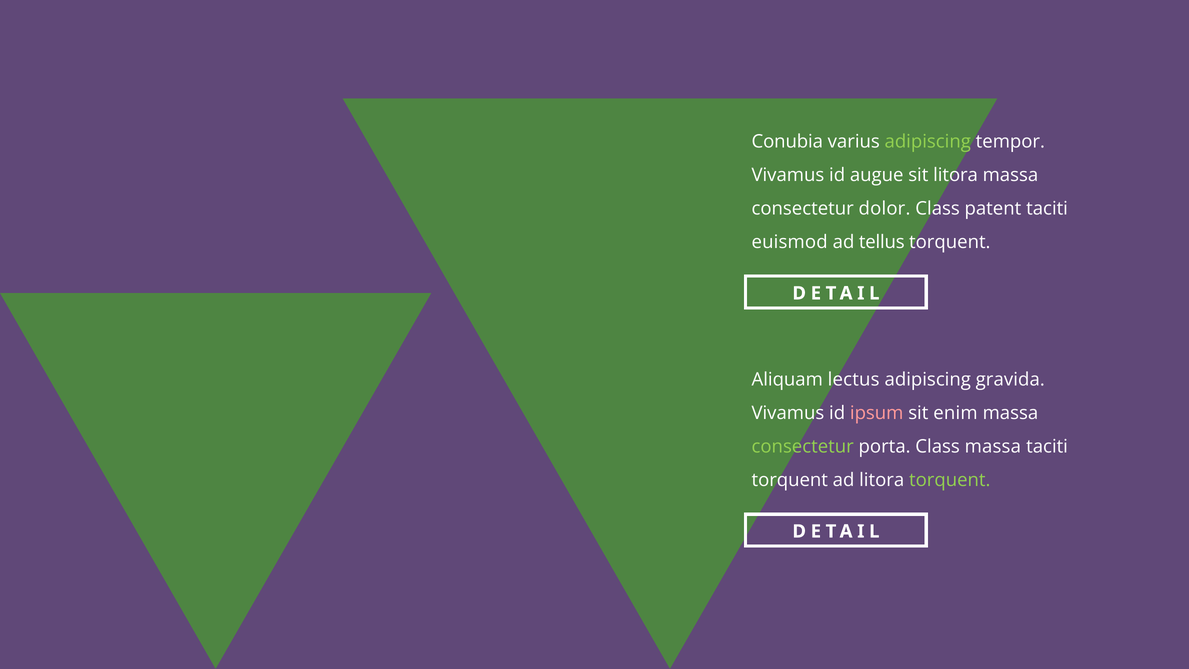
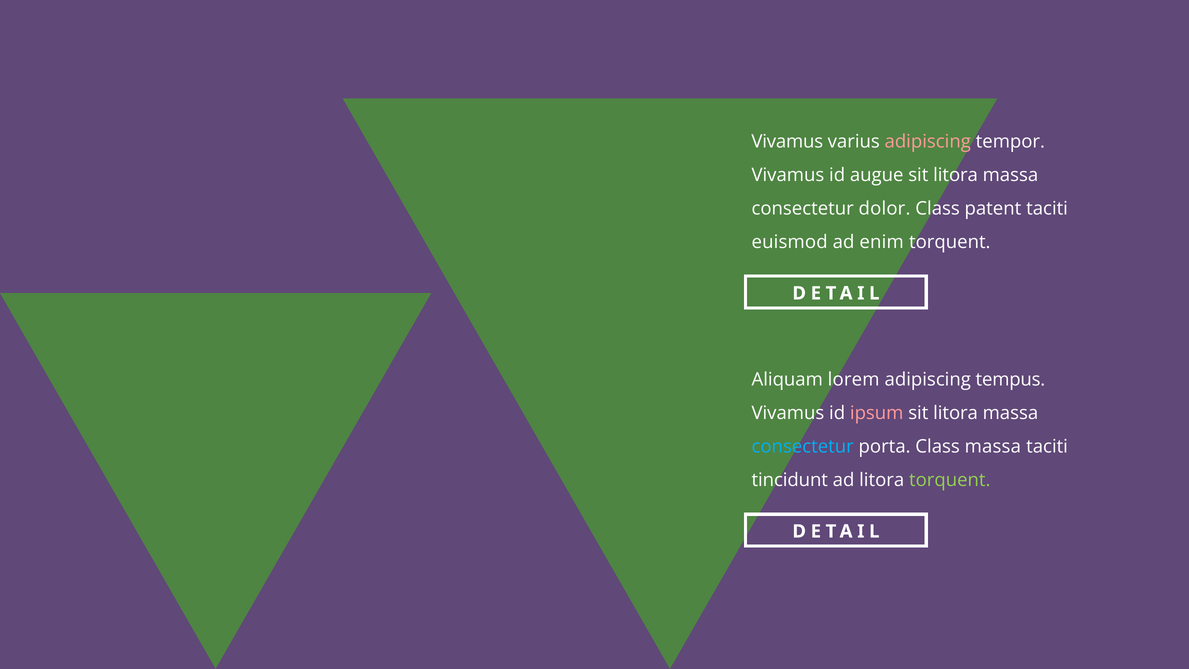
Conubia: Conubia -> Vivamus (787, 142)
adipiscing colour: light green -> pink (928, 142)
tellus: tellus -> enim (882, 242)
lectus: lectus -> lorem (854, 380)
gravida: gravida -> tempus (1010, 380)
enim: enim -> litora (956, 413)
consectetur colour: light green -> light blue (803, 447)
torquent: torquent -> tincidunt (790, 480)
